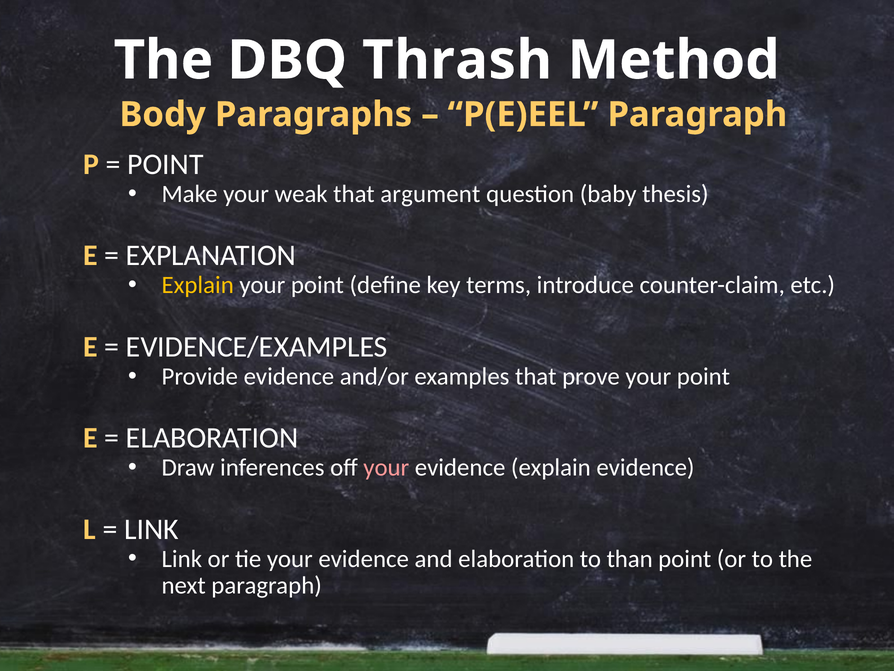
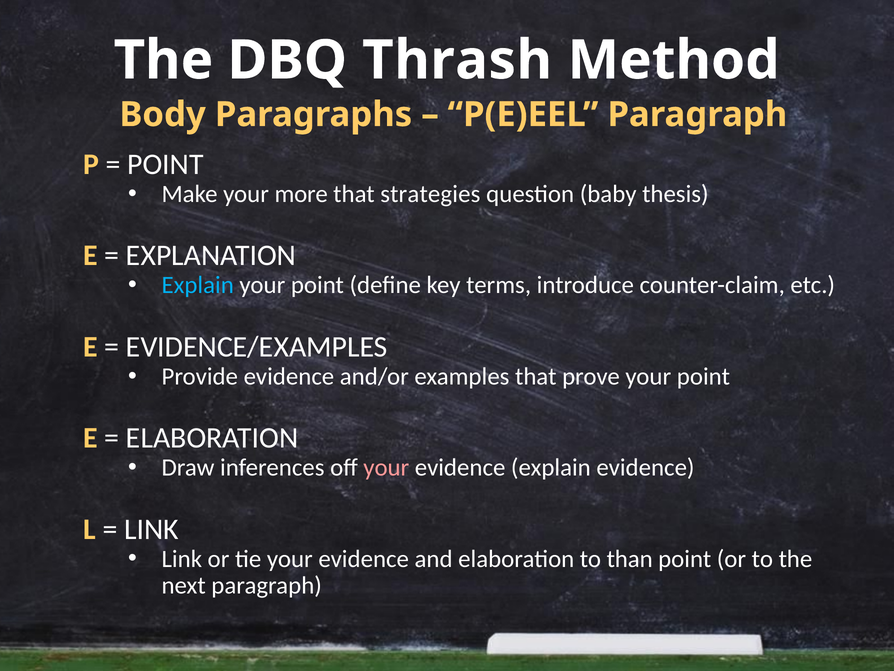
weak: weak -> more (301, 194)
argument: argument -> strategies (430, 194)
Explain colour: yellow -> light blue (198, 285)
